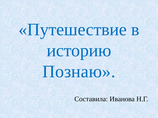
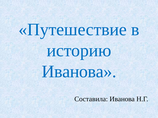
Познаю: Познаю -> Иванова (79, 72)
